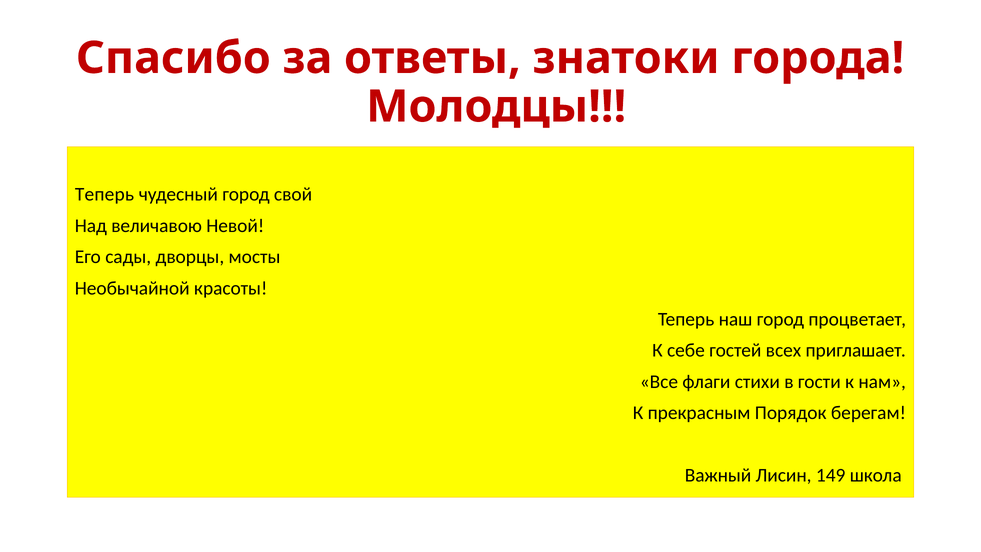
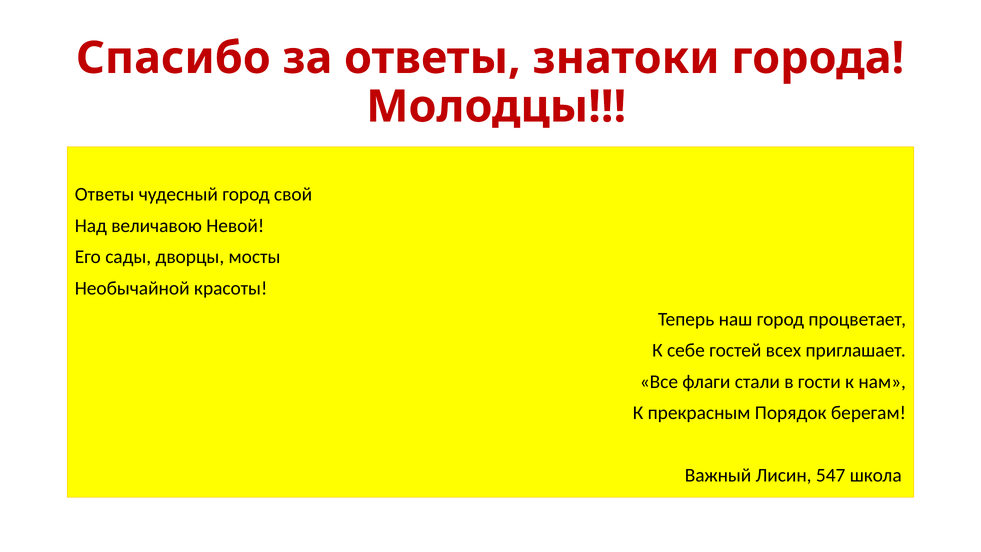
Теперь: Теперь -> Ответы (105, 194)
стихи: стихи -> стали (757, 382)
149: 149 -> 547 (831, 475)
